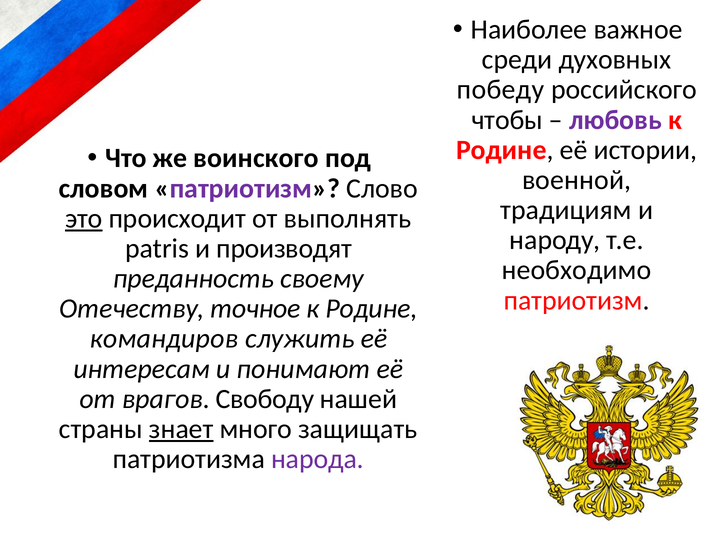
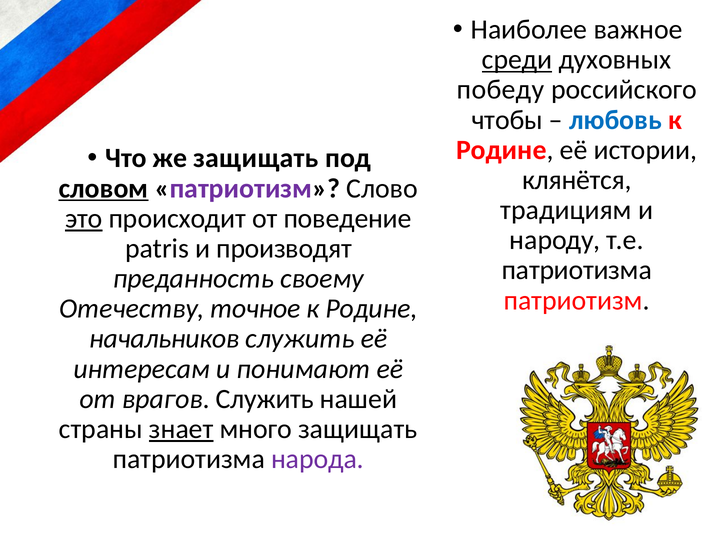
среди underline: none -> present (517, 60)
любовь colour: purple -> blue (616, 120)
же воинского: воинского -> защищать (256, 158)
военной: военной -> клянётся (577, 180)
словом underline: none -> present (103, 188)
выполнять: выполнять -> поведение (348, 218)
необходимо: необходимо -> патриотизма (577, 270)
командиров: командиров -> начальников (164, 339)
врагов Свободу: Свободу -> Служить (265, 399)
